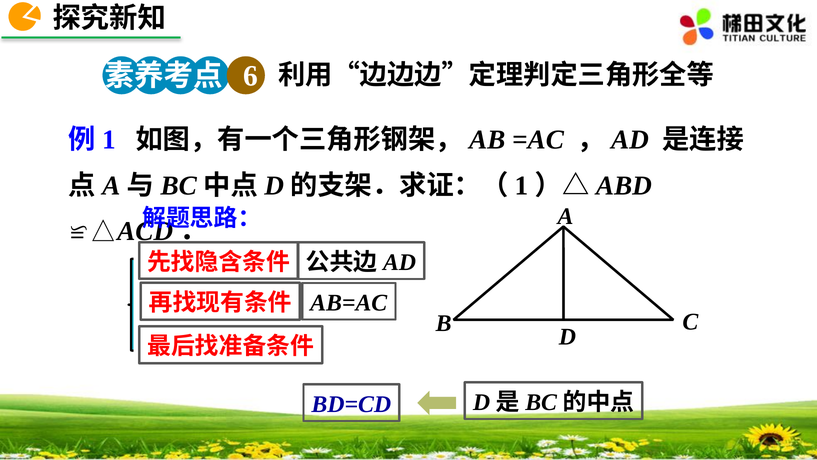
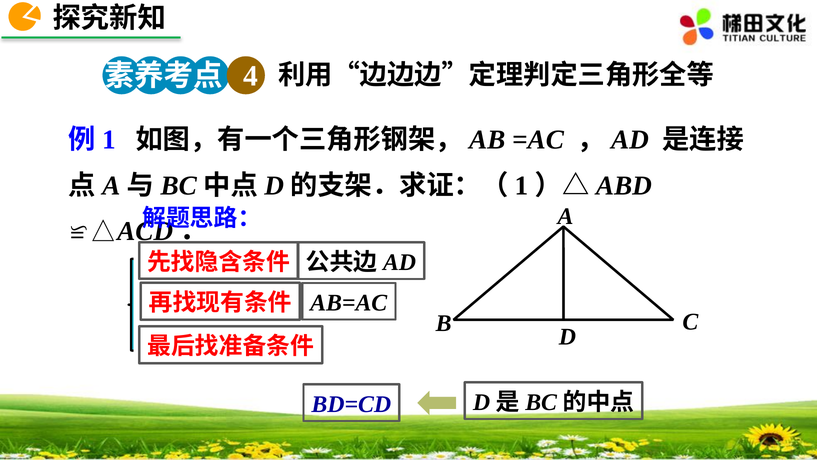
6: 6 -> 4 (251, 76)
